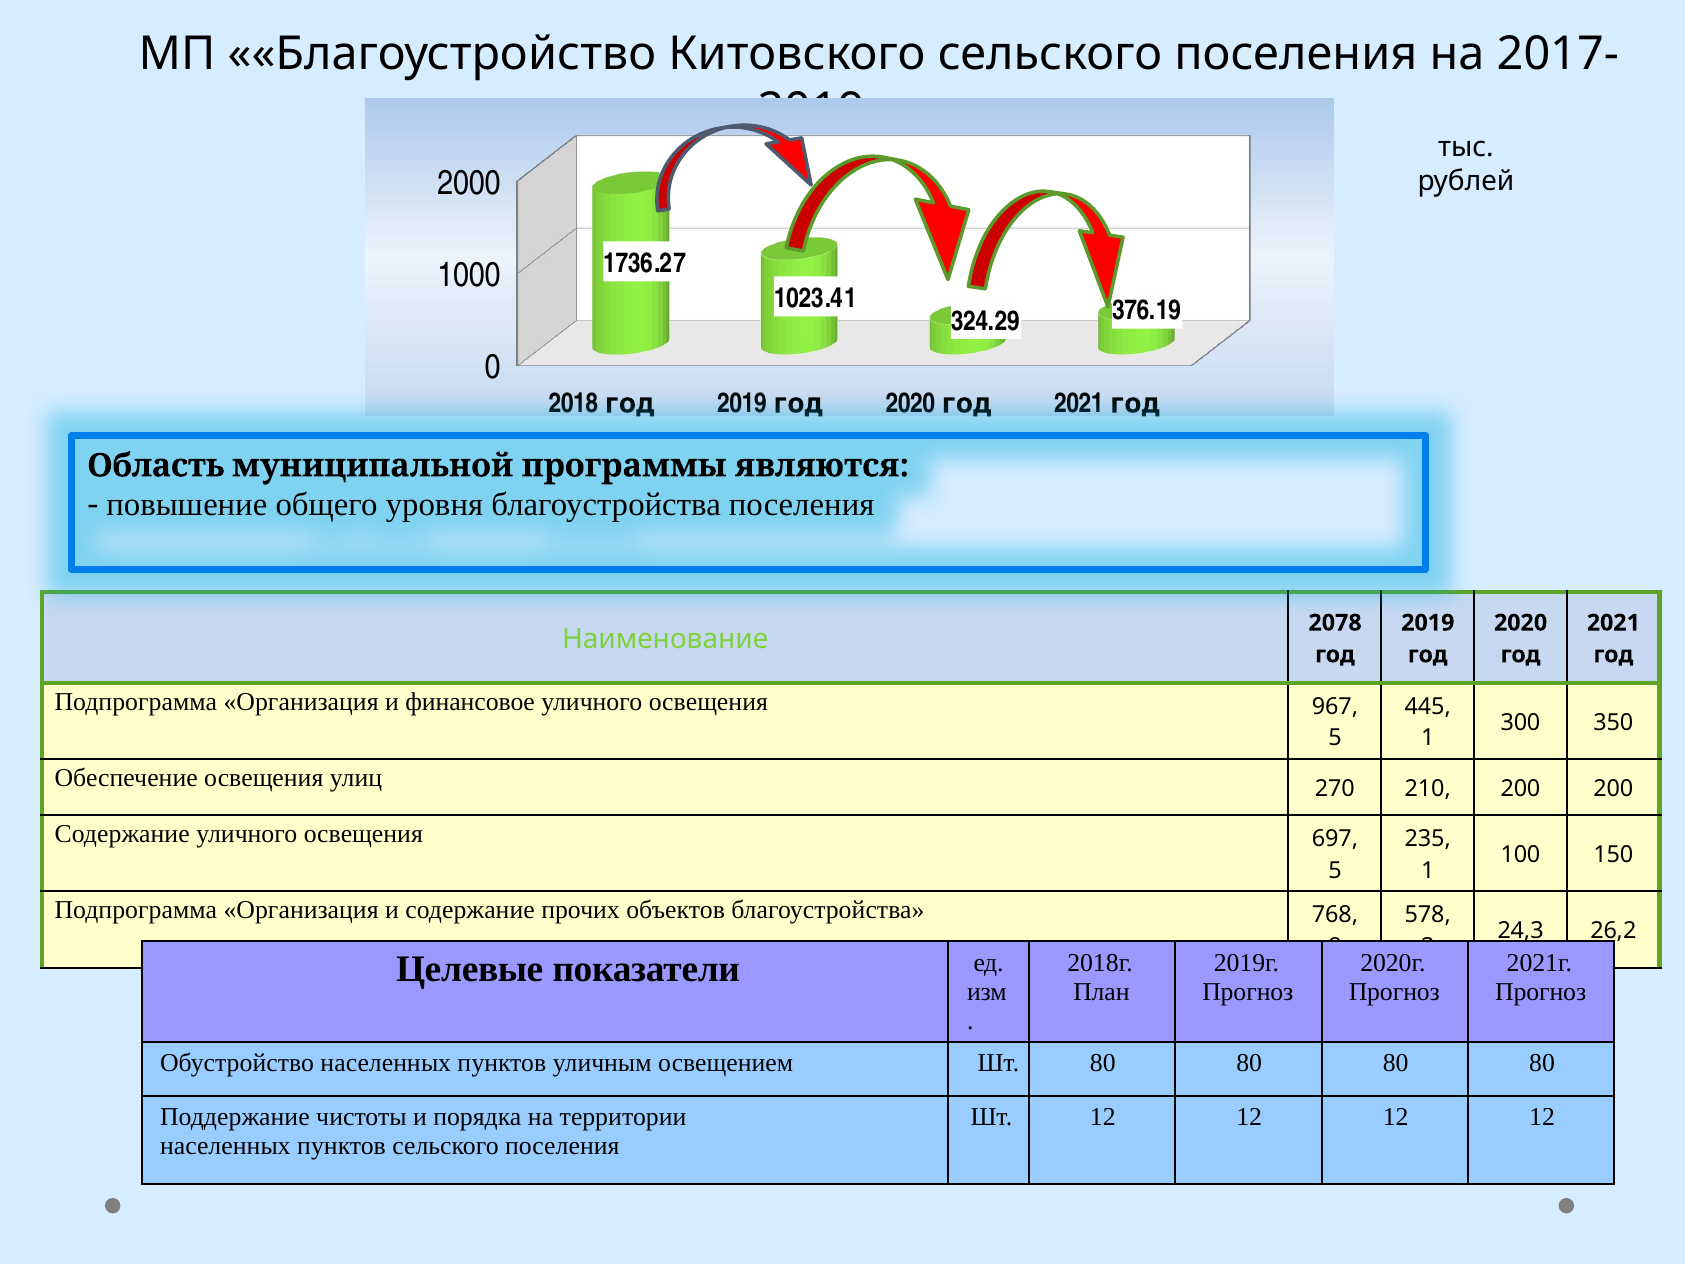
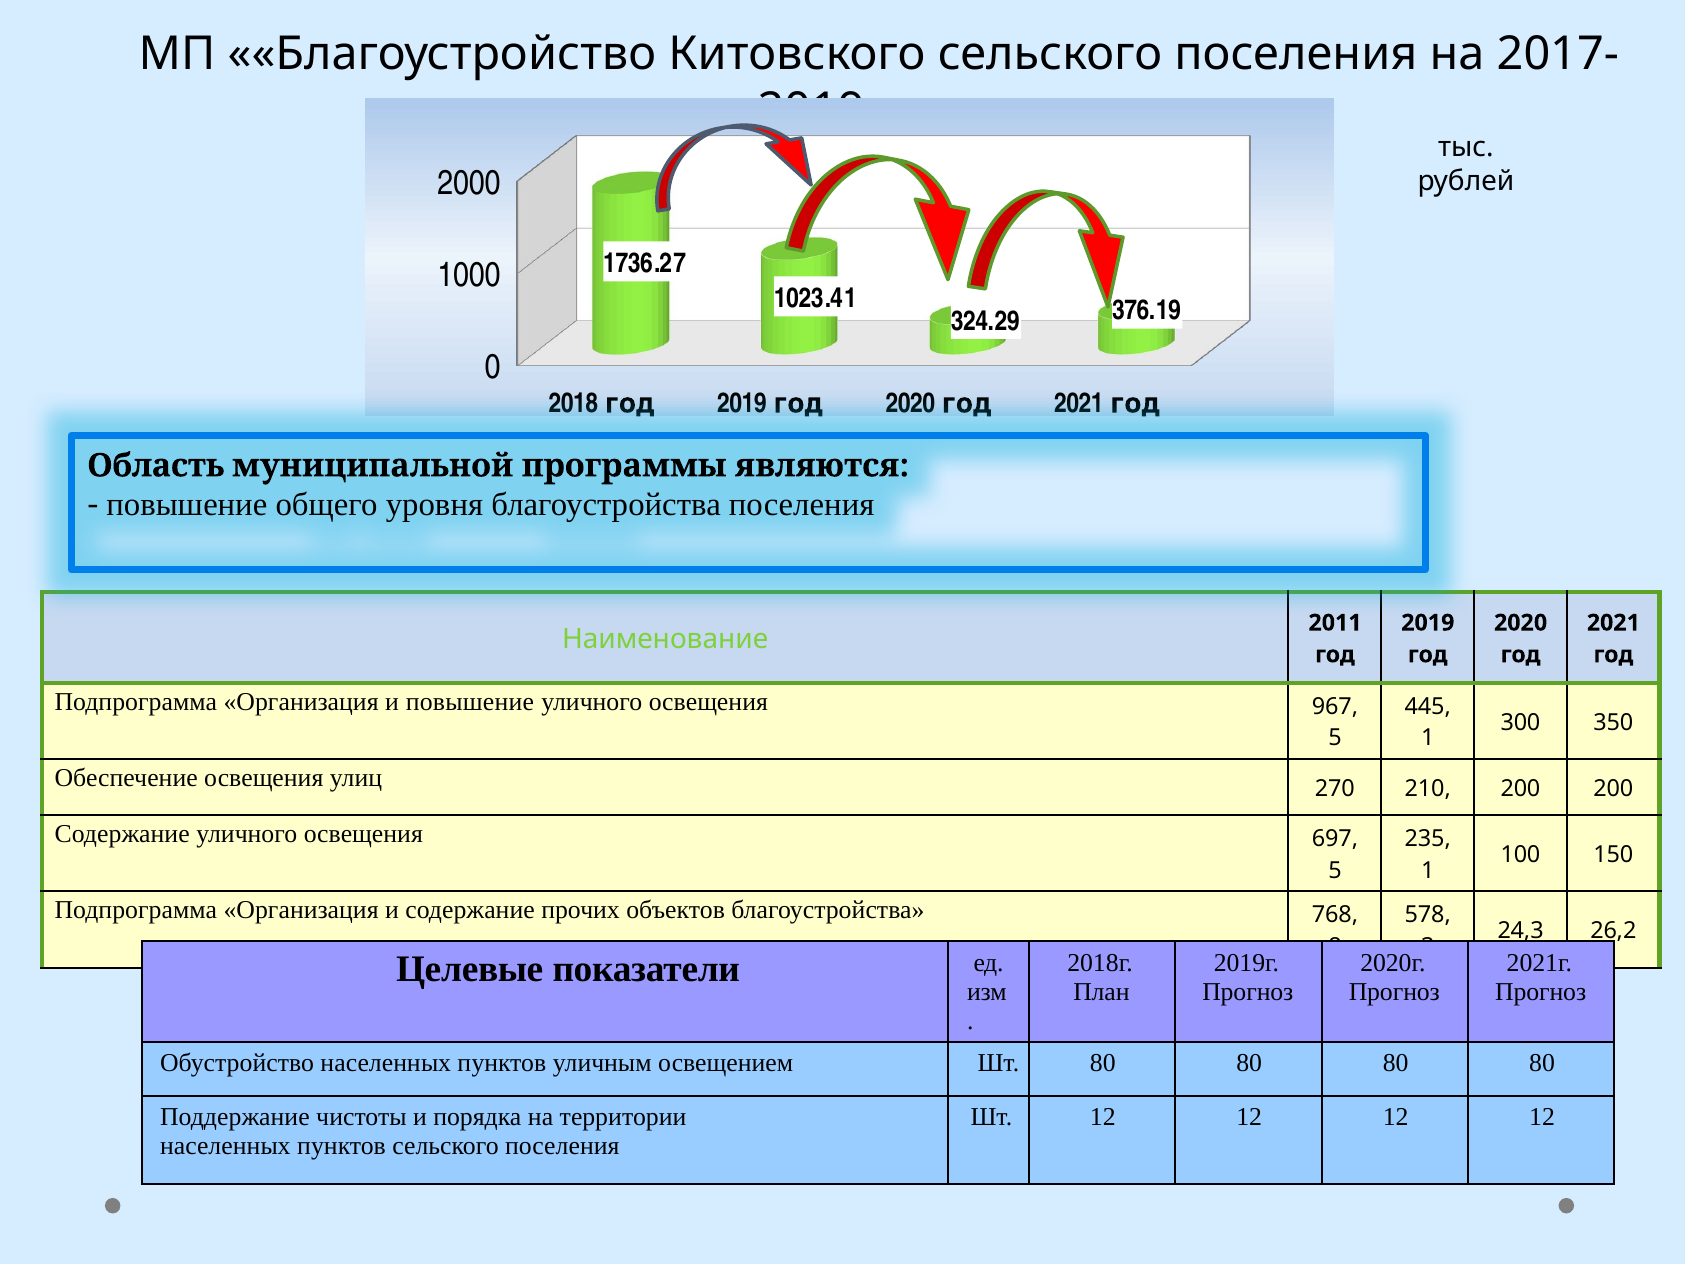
2078: 2078 -> 2011 (1335, 623)
и финансовое: финансовое -> повышение (470, 701)
